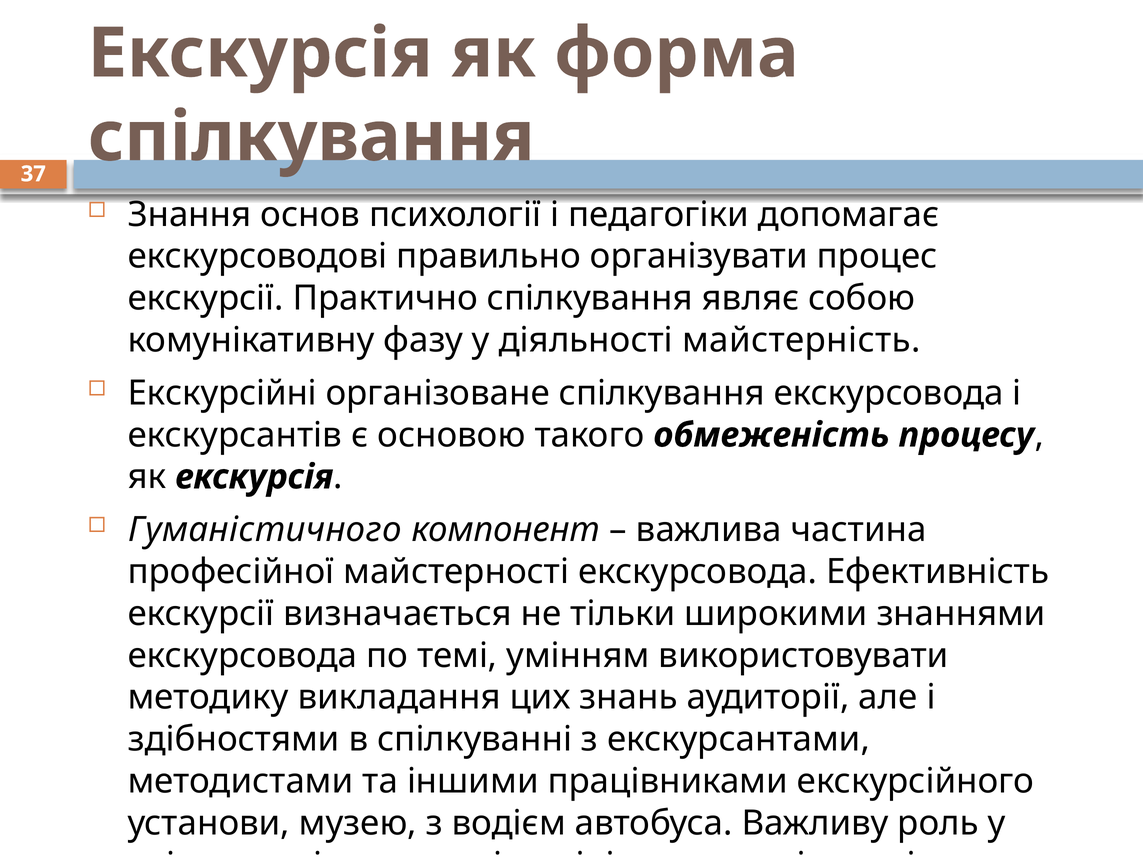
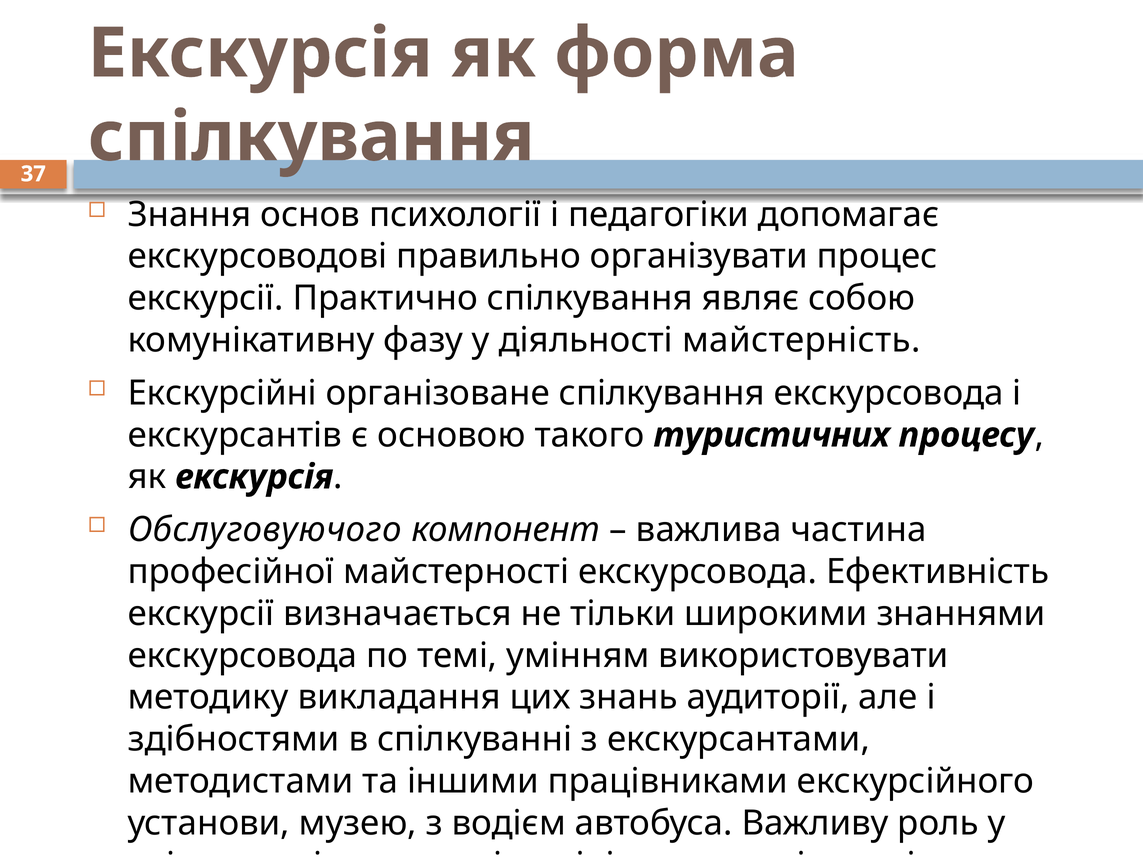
обмеженість: обмеженість -> туристичних (772, 435)
Гуманістичного: Гуманістичного -> Обслуговуючого (265, 530)
